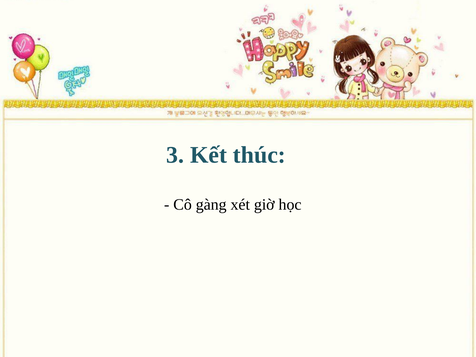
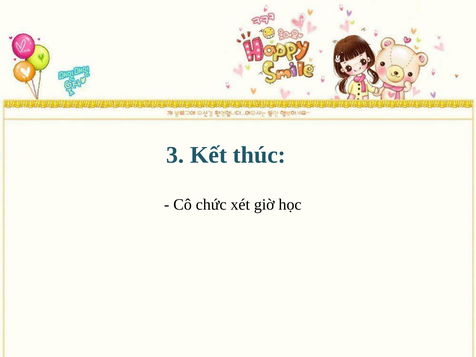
gàng: gàng -> chức (211, 205)
